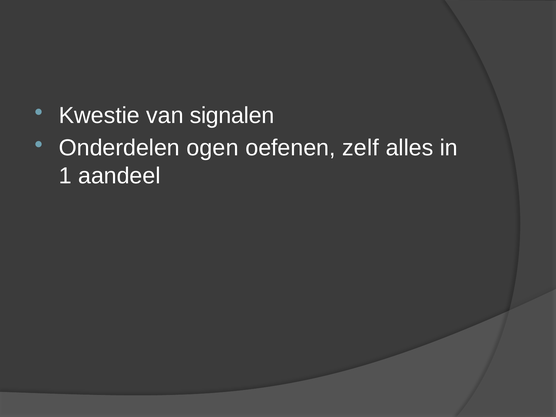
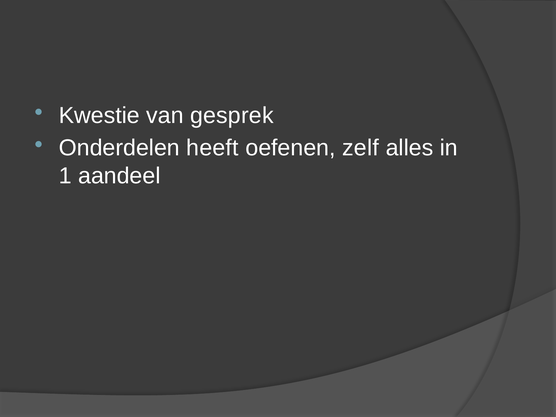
signalen: signalen -> gesprek (232, 116)
ogen: ogen -> heeft (212, 148)
